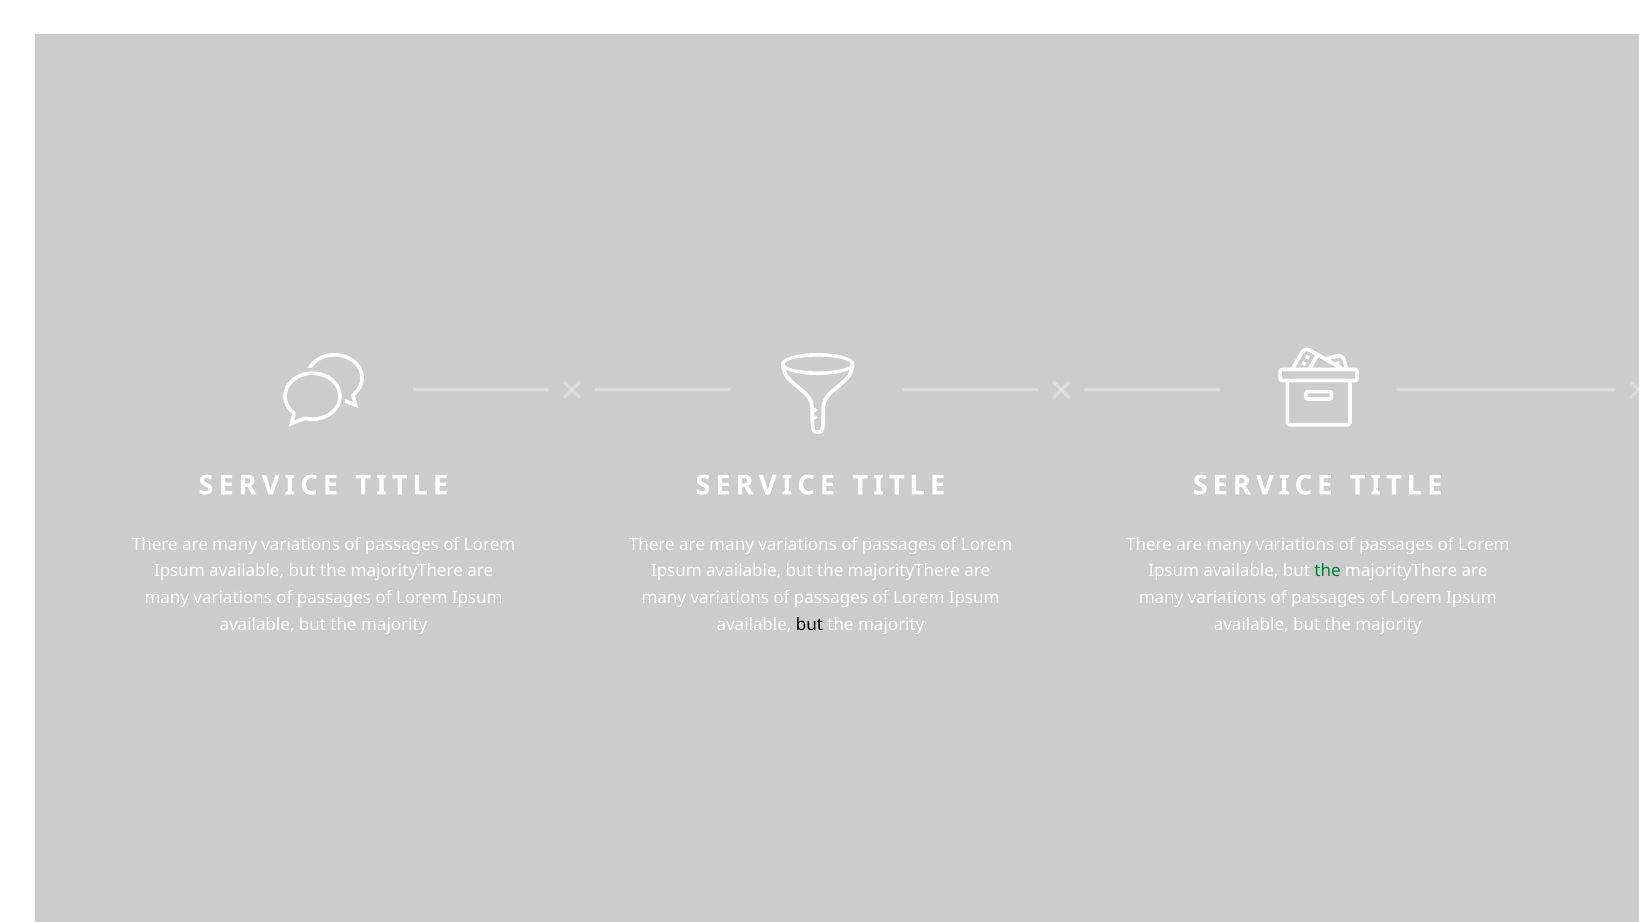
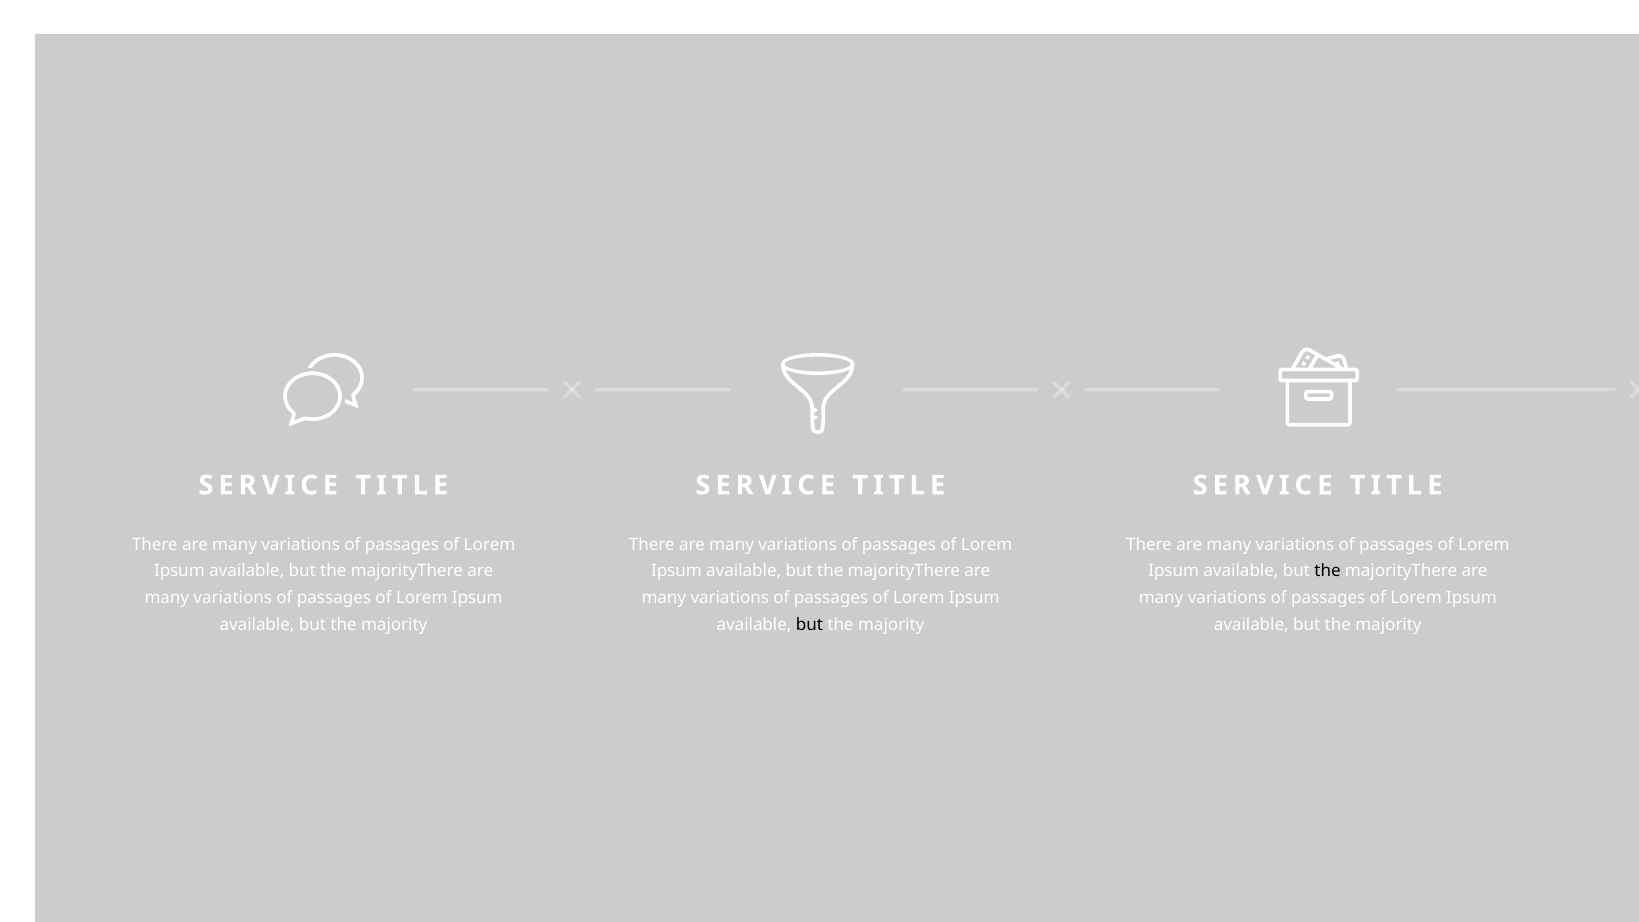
the colour: green -> black (1328, 571)
